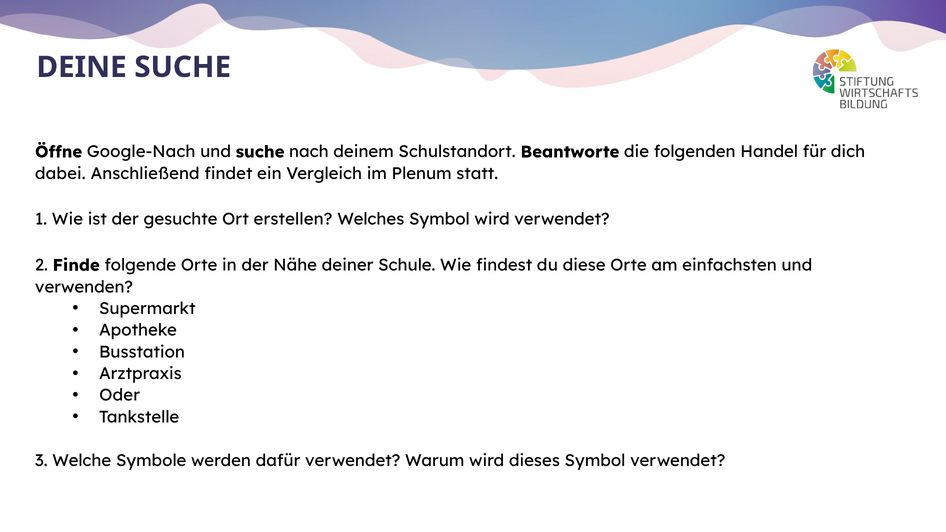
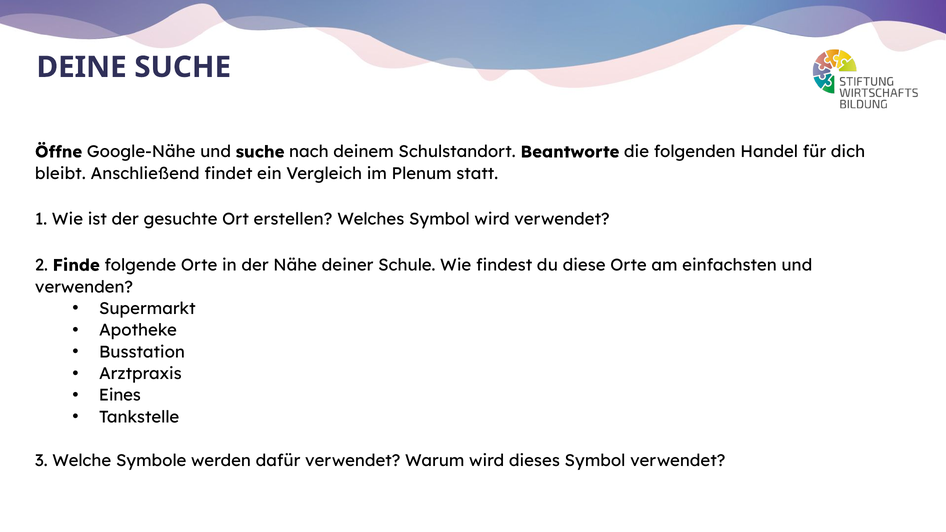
Google-Nach: Google-Nach -> Google-Nähe (141, 152)
dabei: dabei -> bleibt (60, 174)
Oder: Oder -> Eines (120, 396)
